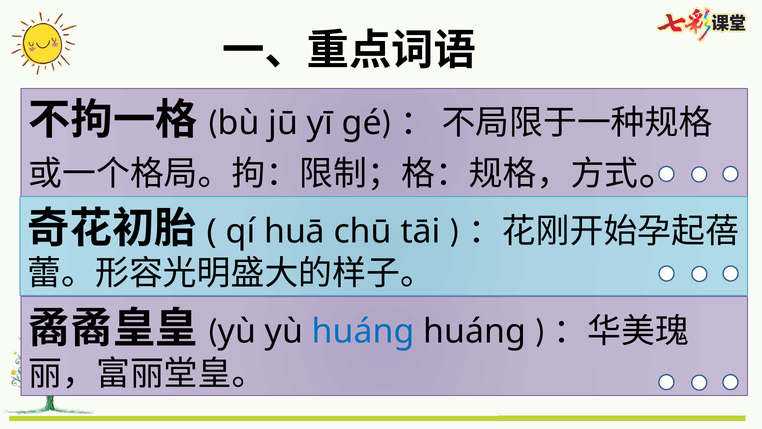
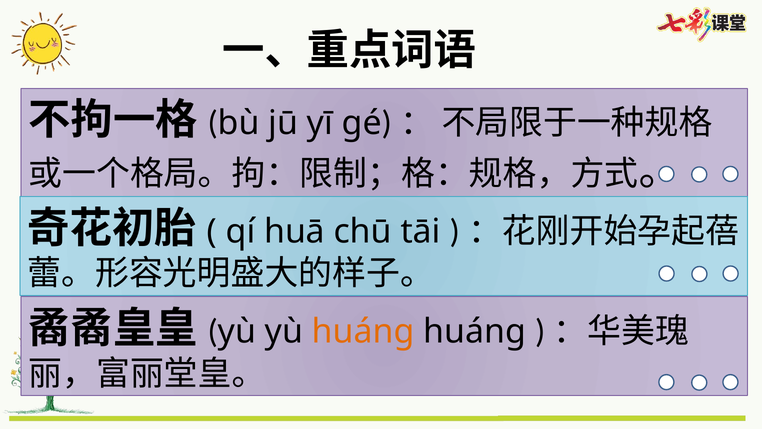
huáng colour: blue -> orange (363, 331)
